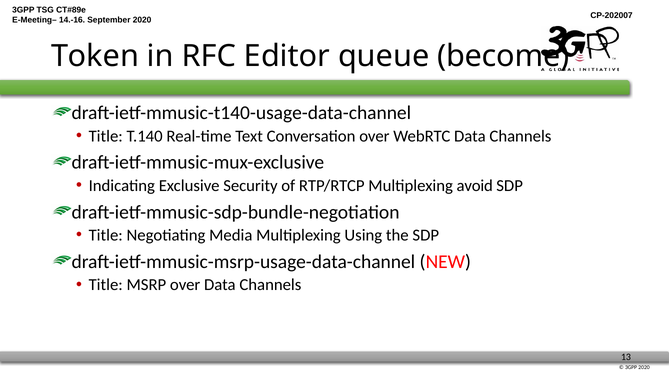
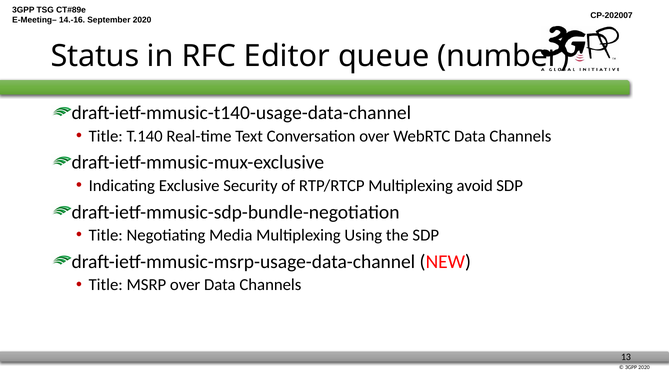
Token: Token -> Status (95, 56)
become: become -> number (503, 56)
